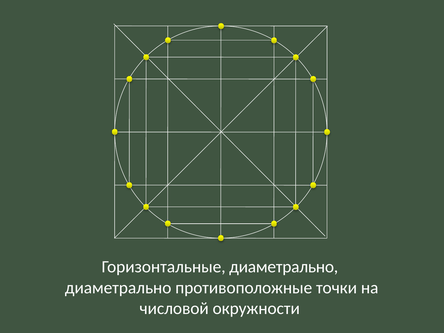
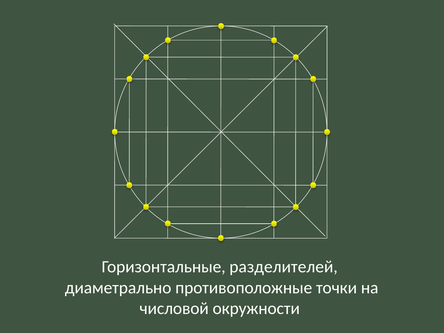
Горизонтальные диаметрально: диаметрально -> разделителей (284, 267)
